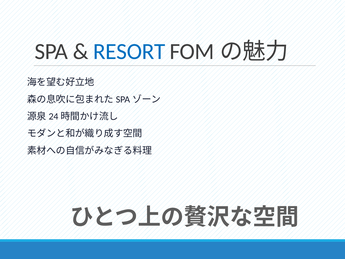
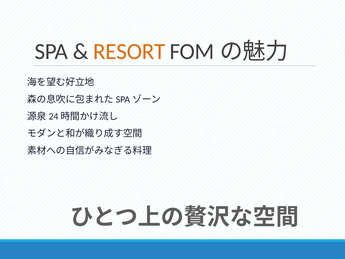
RESORT colour: blue -> orange (129, 52)
